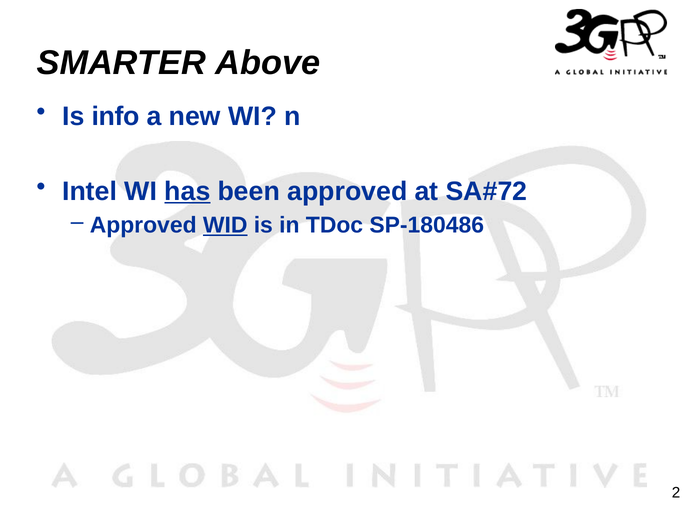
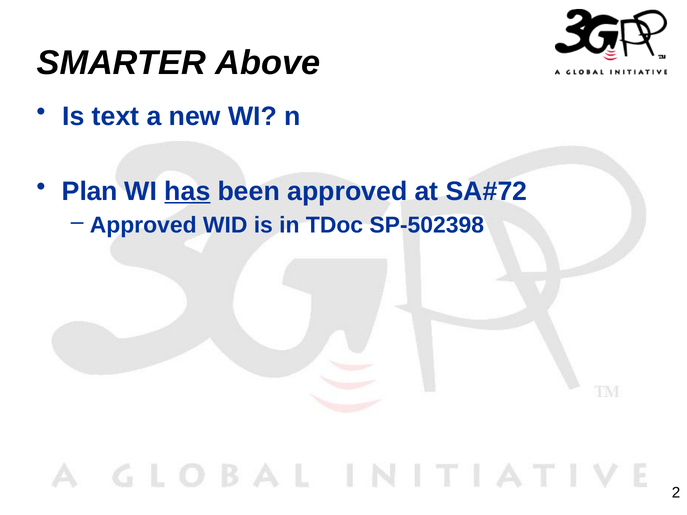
info: info -> text (116, 117)
Intel: Intel -> Plan (90, 191)
WID underline: present -> none (225, 225)
SP-180486: SP-180486 -> SP-502398 (427, 225)
